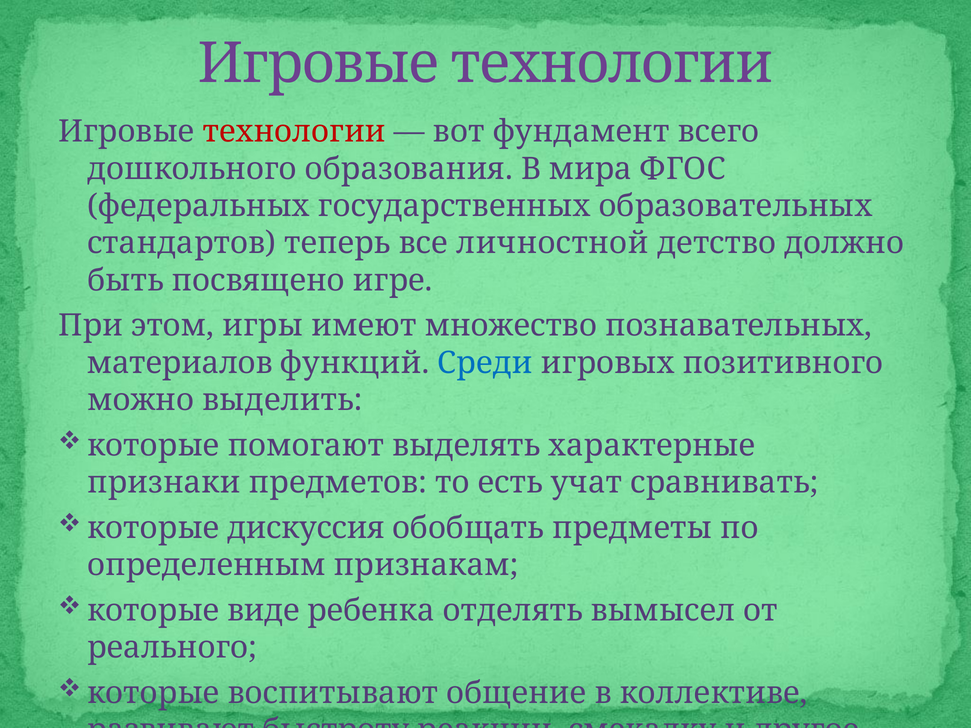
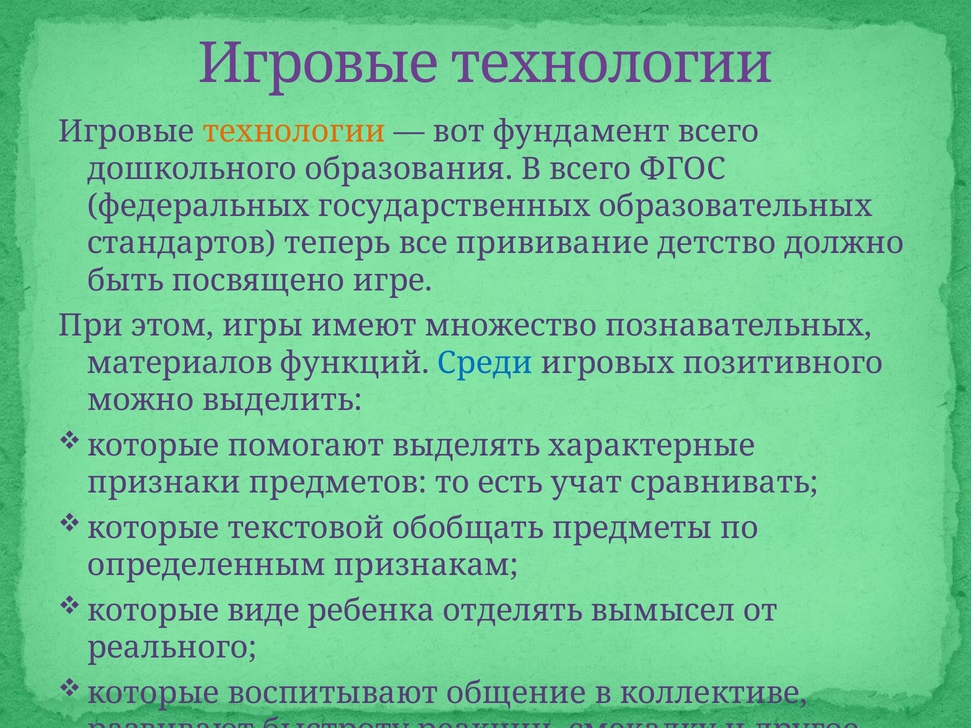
технологии colour: red -> orange (294, 132)
В мира: мира -> всего (590, 169)
личностной: личностной -> прививание (552, 243)
дискуссия: дискуссия -> текстовой (306, 528)
